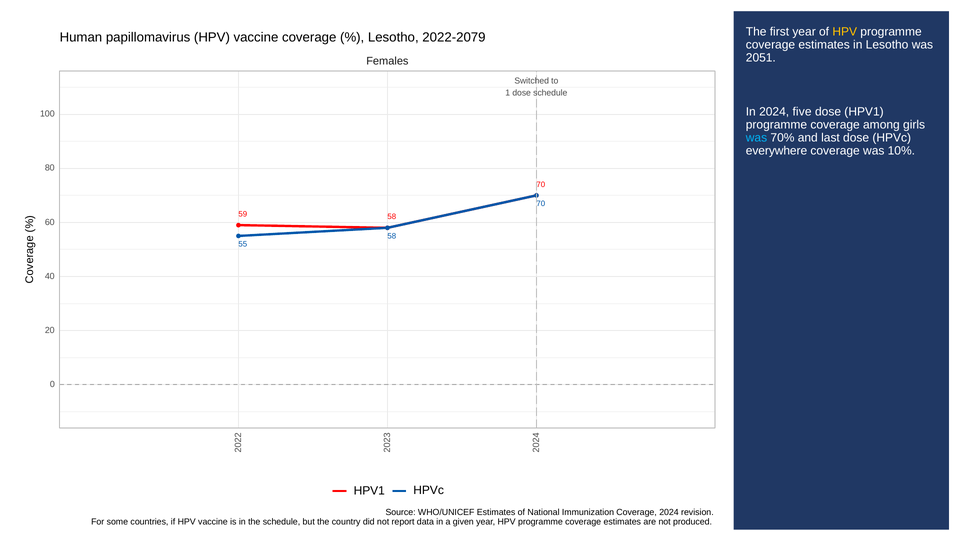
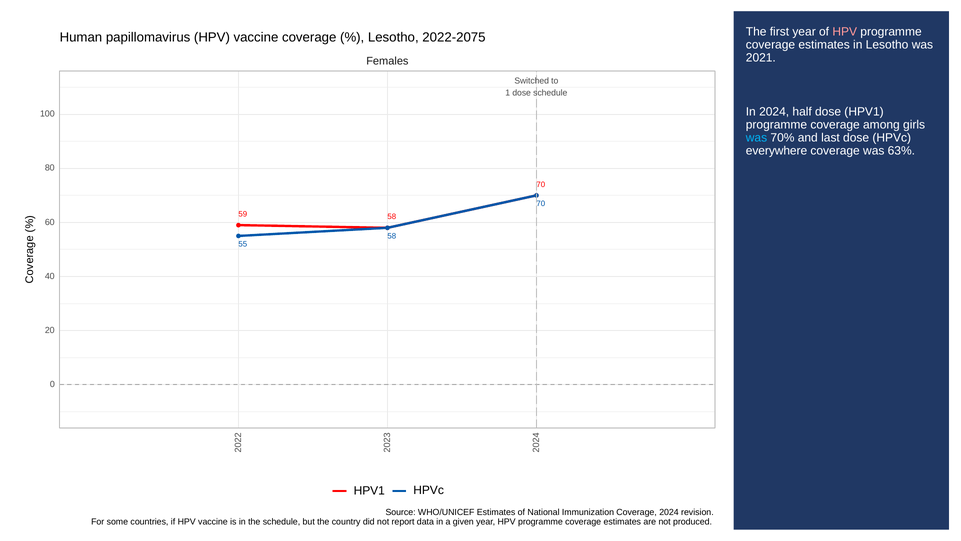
HPV colour: yellow -> pink (845, 32)
2022-2079: 2022-2079 -> 2022-2075 (454, 37)
2051: 2051 -> 2021 (761, 58)
five: five -> half (802, 112)
10%: 10% -> 63% (901, 151)
